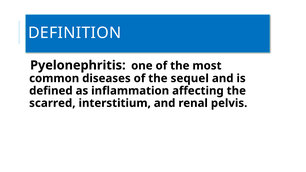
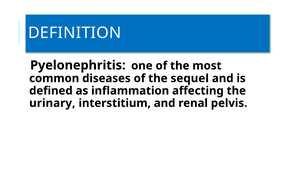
scarred: scarred -> urinary (52, 103)
